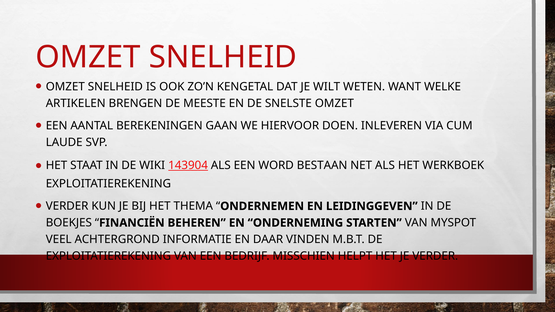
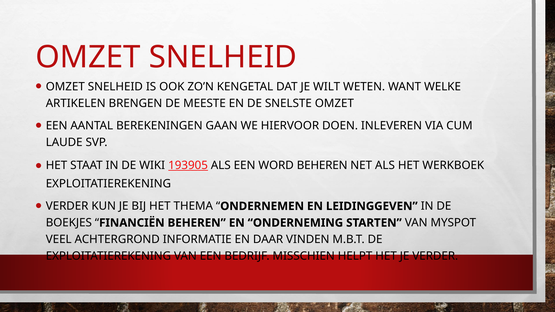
143904: 143904 -> 193905 (188, 165)
WORD BESTAAN: BESTAAN -> BEHEREN (322, 165)
